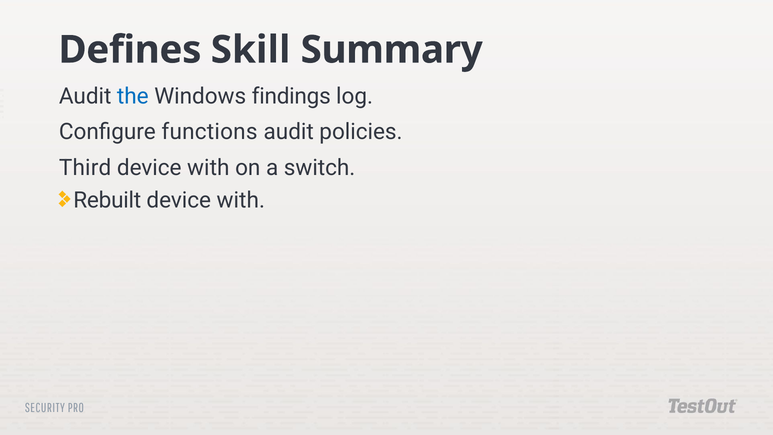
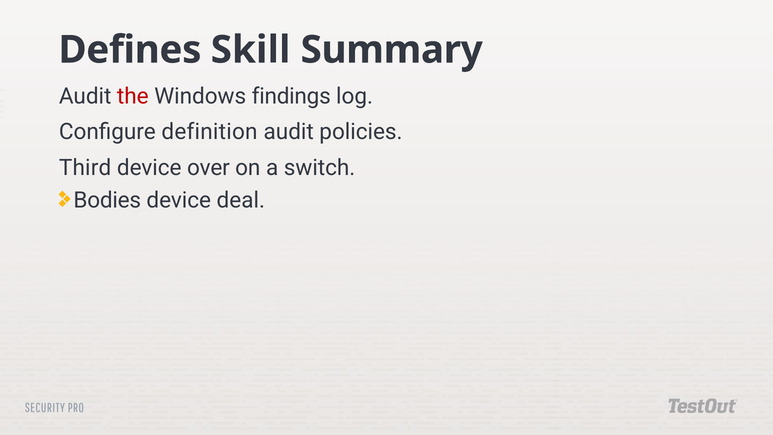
the colour: blue -> red (133, 96)
functions: functions -> definition (210, 132)
with: with -> over (208, 168)
Rebuilt: Rebuilt -> Bodies (107, 200)
with: with -> deal (241, 200)
